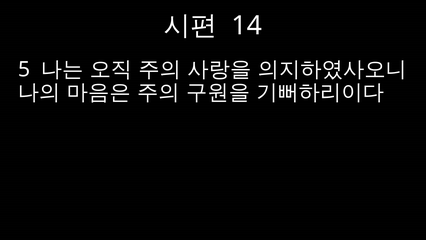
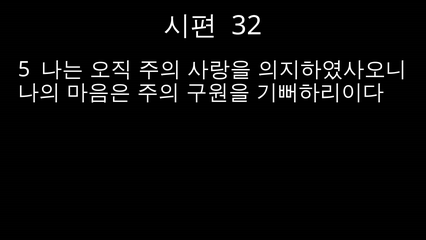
14: 14 -> 32 (247, 26)
